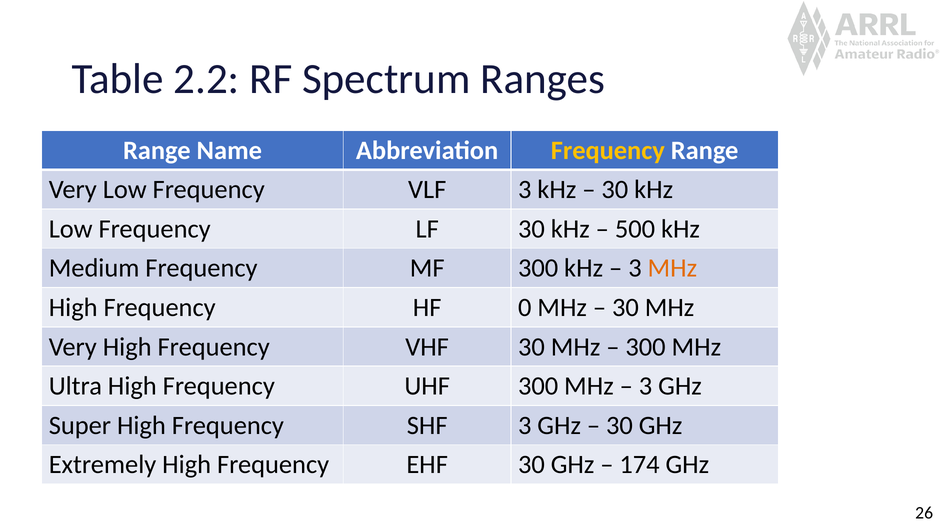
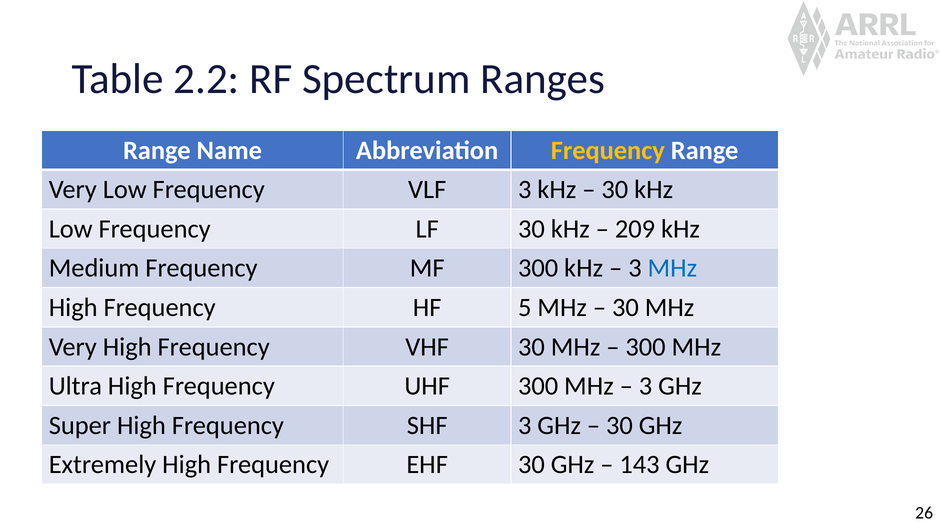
500: 500 -> 209 (635, 229)
MHz colour: orange -> blue (672, 268)
0: 0 -> 5 (525, 307)
174: 174 -> 143 (640, 464)
